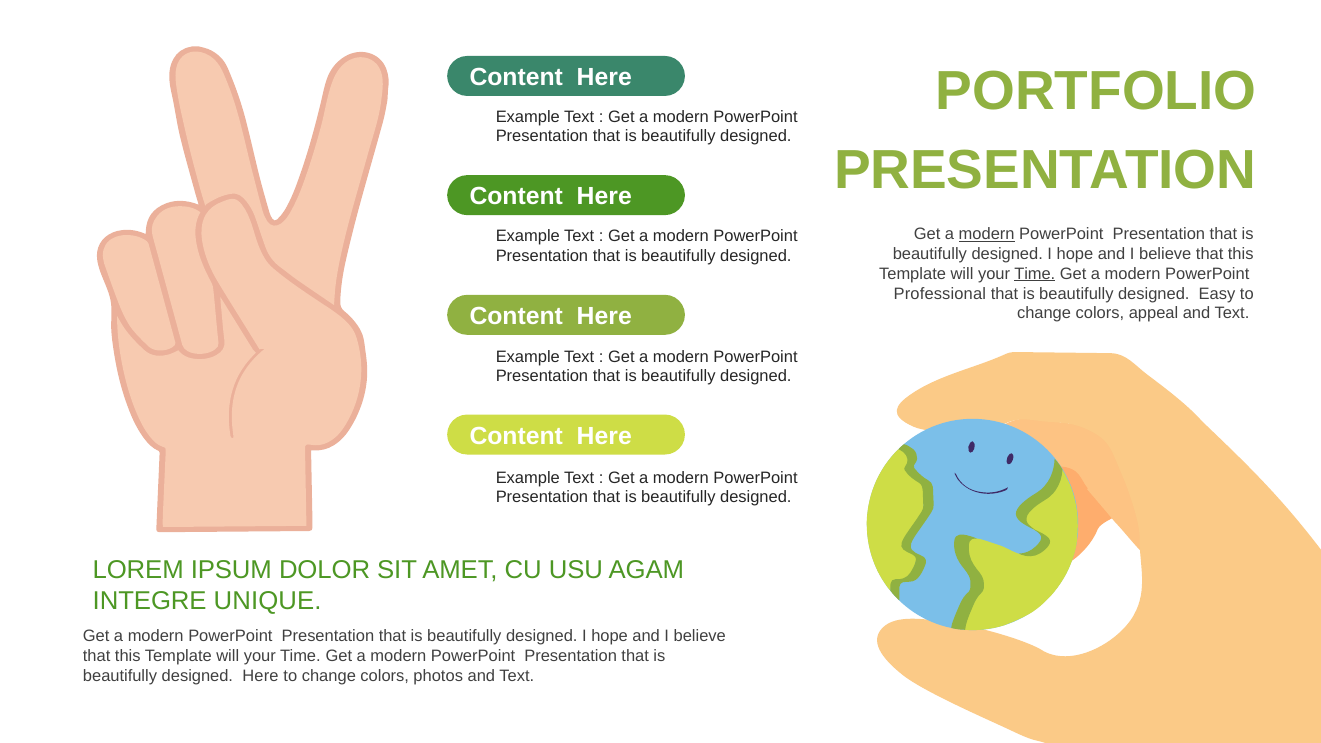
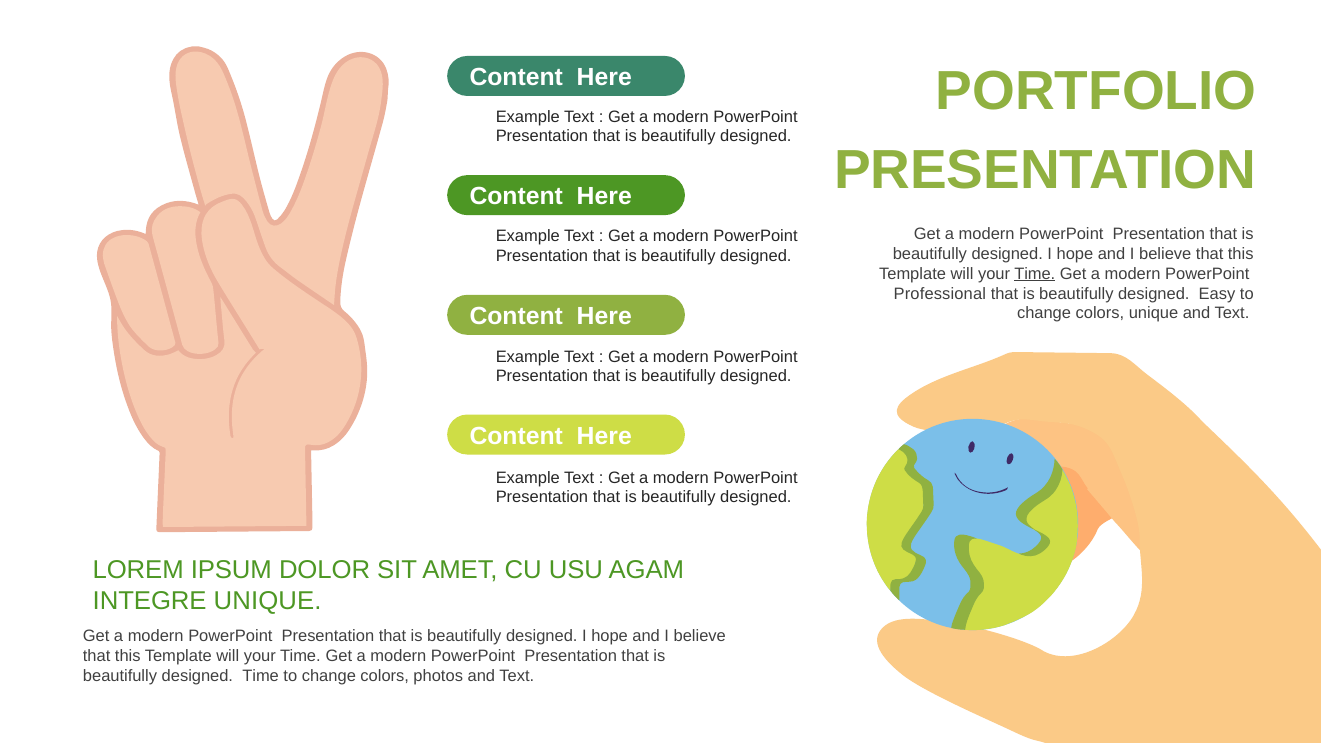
modern underline: present -> none (987, 234)
colors appeal: appeal -> unique (1154, 314)
designed Here: Here -> Time (261, 676)
